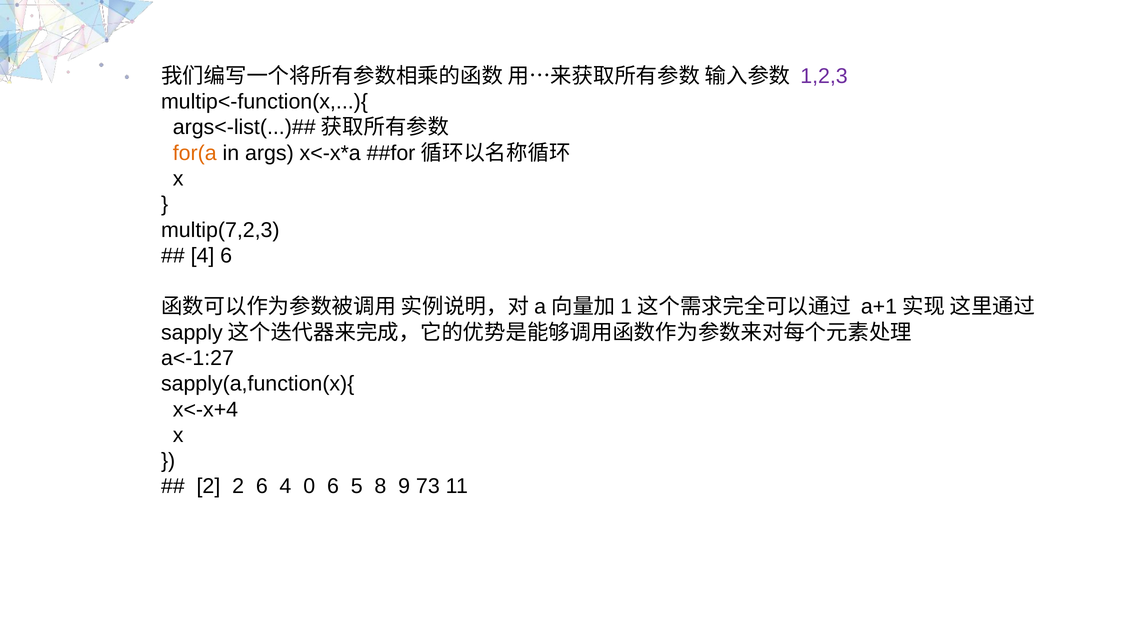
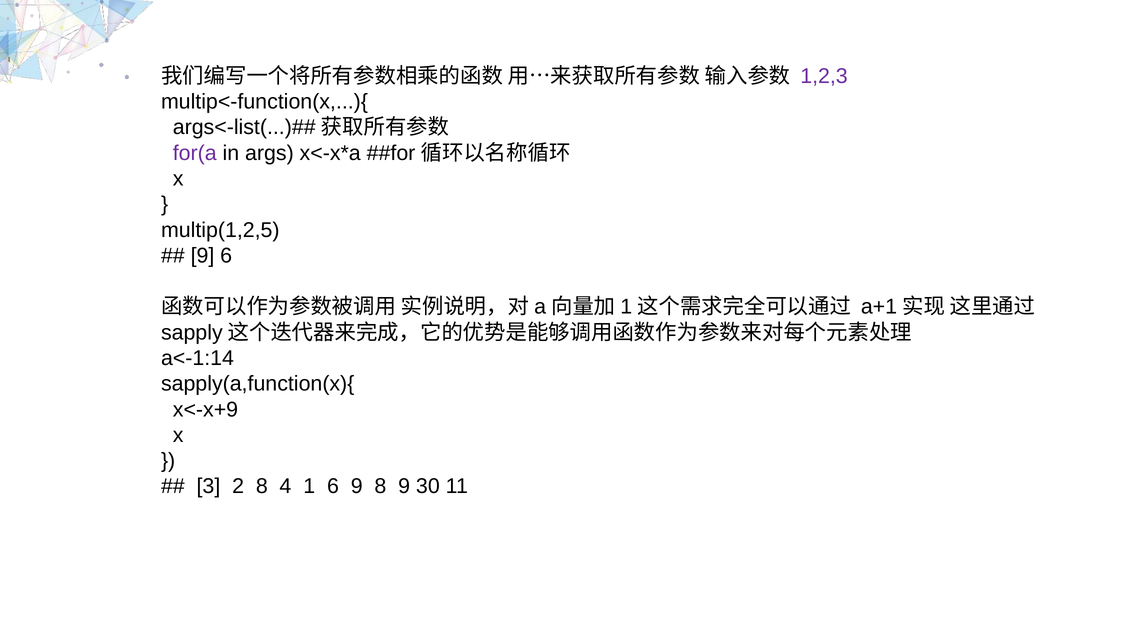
for(a colour: orange -> purple (195, 153)
multip(7,2,3: multip(7,2,3 -> multip(1,2,5 (220, 230)
4: 4 -> 9 (202, 256)
a<-1:27: a<-1:27 -> a<-1:14 (197, 358)
x<-x+4: x<-x+4 -> x<-x+9 (205, 410)
2: 2 -> 3 (208, 487)
2 6: 6 -> 8 (262, 487)
0: 0 -> 1 (309, 487)
6 5: 5 -> 9 (357, 487)
73: 73 -> 30 (428, 487)
